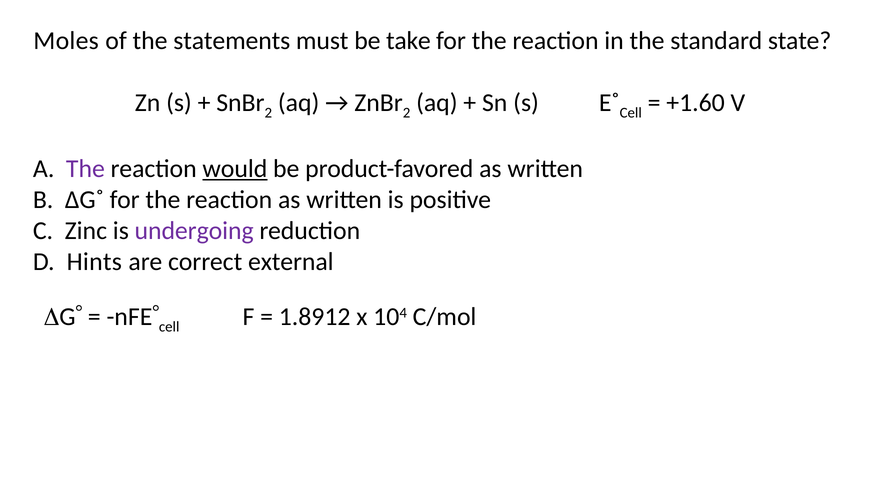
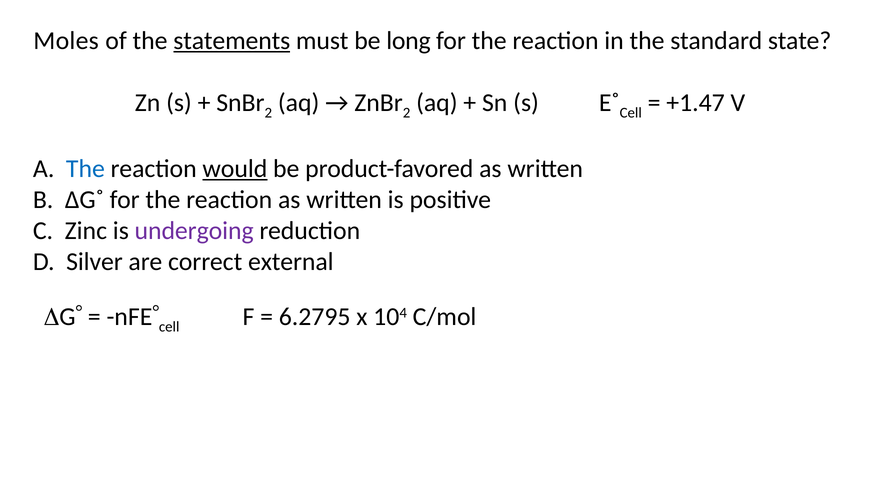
statements underline: none -> present (232, 41)
take: take -> long (408, 41)
+1.60: +1.60 -> +1.47 (696, 103)
The colour: purple -> blue (85, 169)
Hints: Hints -> Silver (94, 262)
1.8912: 1.8912 -> 6.2795 (315, 317)
